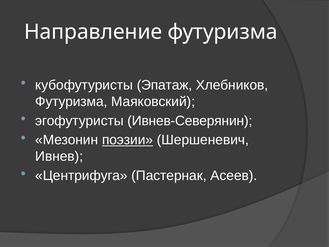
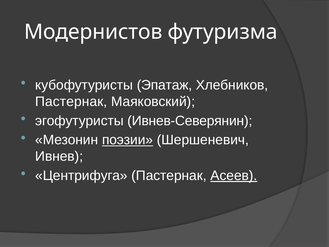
Направление: Направление -> Модернистов (93, 32)
Футуризма: Футуризма -> Пастернак (71, 101)
Асеев underline: none -> present (234, 175)
